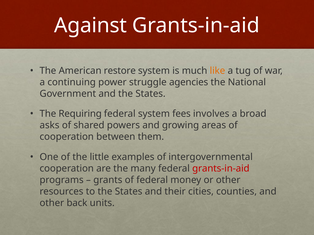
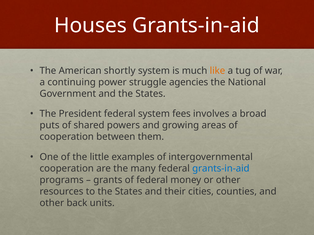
Against: Against -> Houses (90, 26)
restore: restore -> shortly (120, 71)
Requiring: Requiring -> President (80, 114)
asks: asks -> puts (50, 126)
grants-in-aid colour: red -> blue (221, 169)
